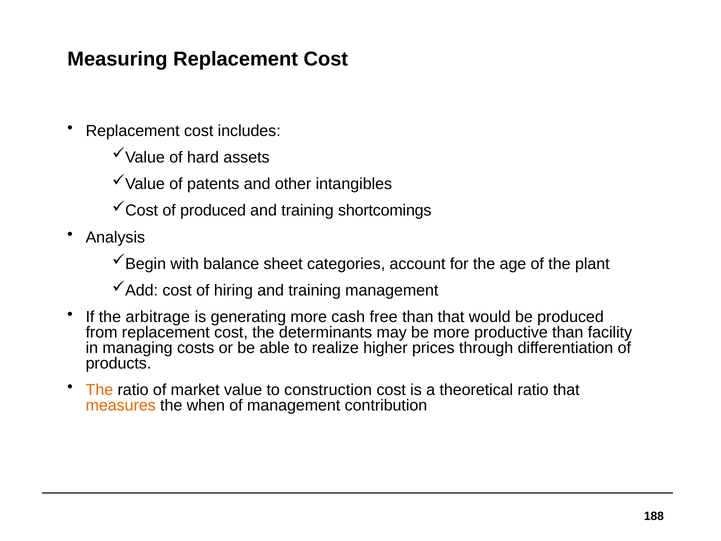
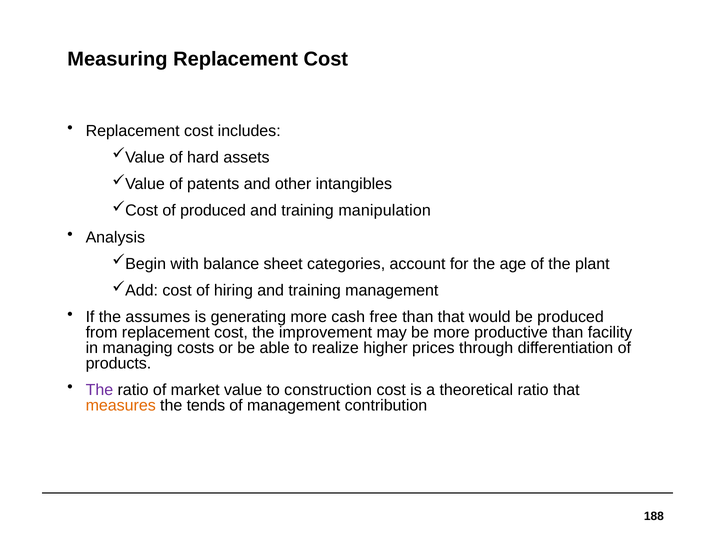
shortcomings: shortcomings -> manipulation (385, 211)
arbitrage: arbitrage -> assumes (158, 317)
determinants: determinants -> improvement (325, 332)
The colour: orange -> purple (99, 390)
when: when -> tends (206, 405)
